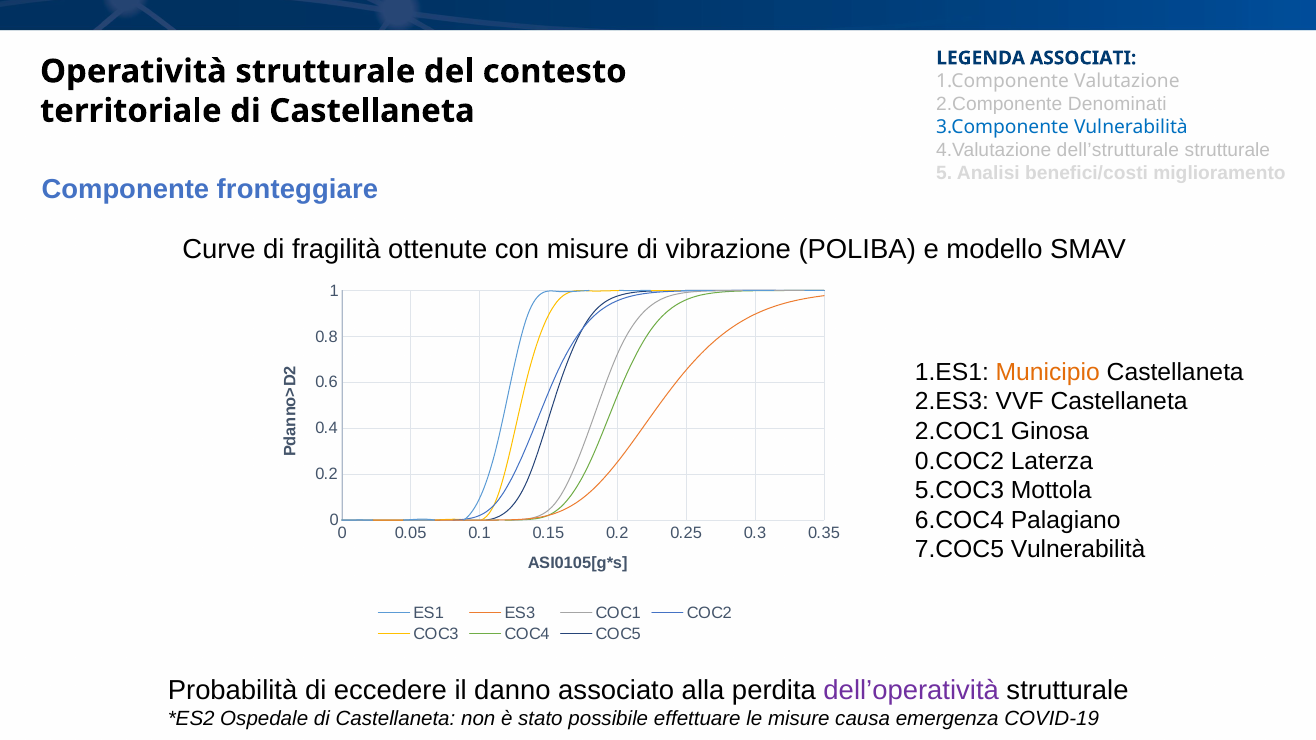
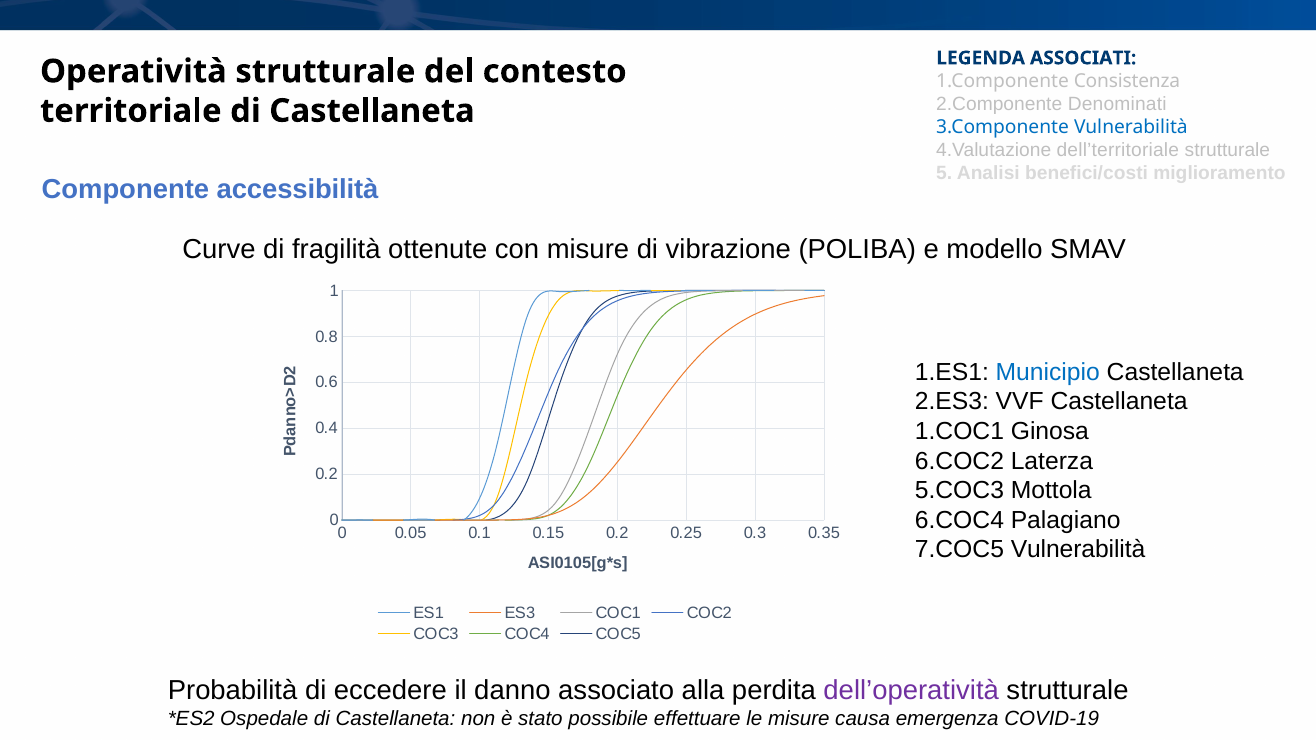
Valutazione: Valutazione -> Consistenza (1127, 81)
dell’strutturale: dell’strutturale -> dell’territoriale (1118, 150)
fronteggiare: fronteggiare -> accessibilità (298, 189)
Municipio colour: orange -> blue (1048, 372)
2.COC1: 2.COC1 -> 1.COC1 (959, 432)
0.COC2: 0.COC2 -> 6.COC2 (959, 461)
